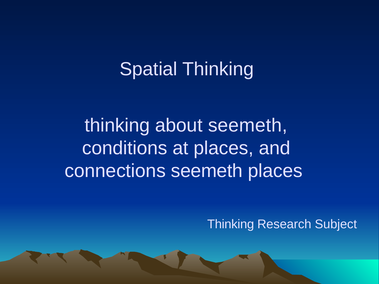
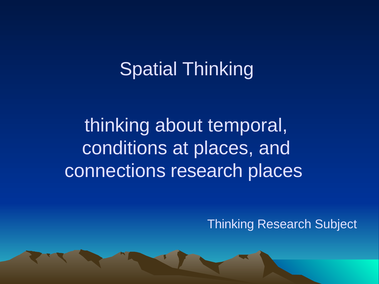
about seemeth: seemeth -> temporal (248, 125)
connections seemeth: seemeth -> research (207, 171)
